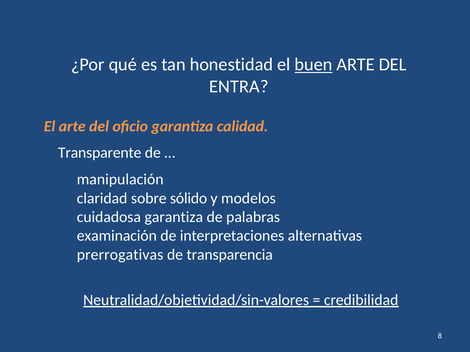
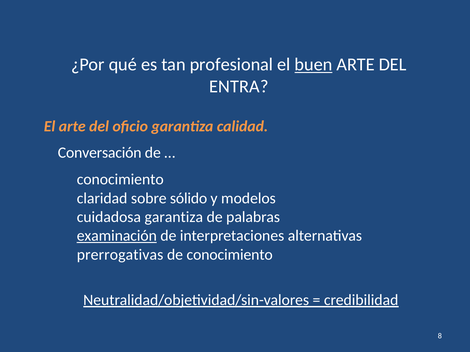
honestidad: honestidad -> profesional (231, 65)
Transparente: Transparente -> Conversación (100, 153)
manipulación: manipulación -> conocimiento (120, 180)
examinación underline: none -> present (117, 236)
de transparencia: transparencia -> conocimiento (230, 255)
